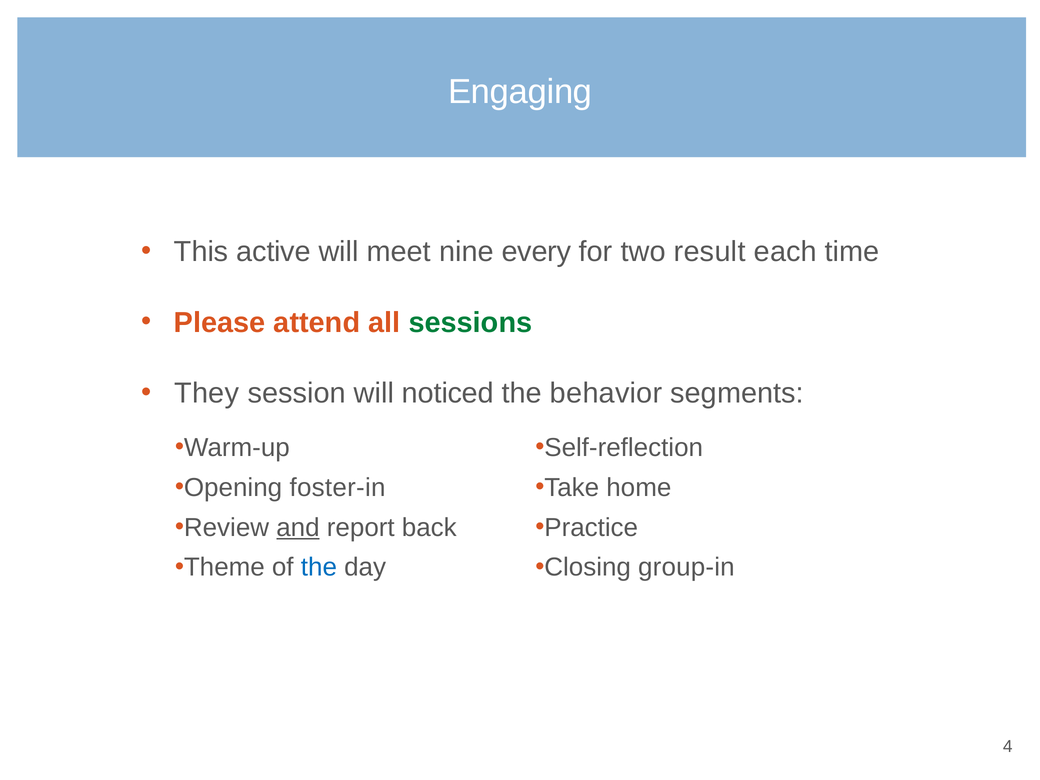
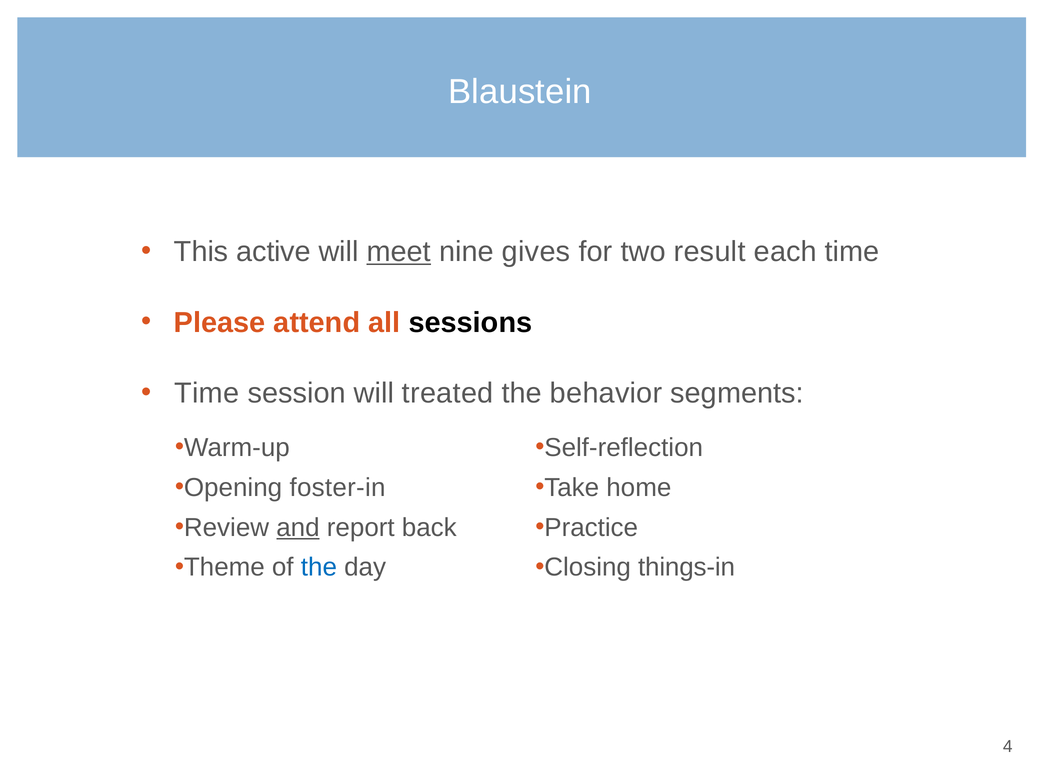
Engaging: Engaging -> Blaustein (520, 92)
meet underline: none -> present (399, 252)
every: every -> gives (536, 252)
sessions colour: green -> black (470, 323)
They: They -> Time (207, 393)
noticed: noticed -> treated (448, 393)
group-in: group-in -> things-in (687, 567)
